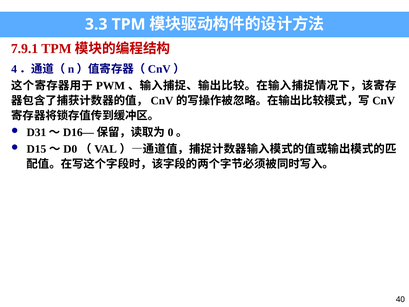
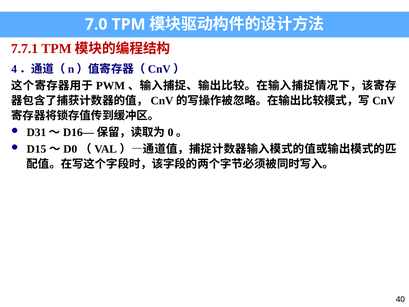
3.3: 3.3 -> 7.0 (96, 24)
7.9.1: 7.9.1 -> 7.7.1 (25, 48)
